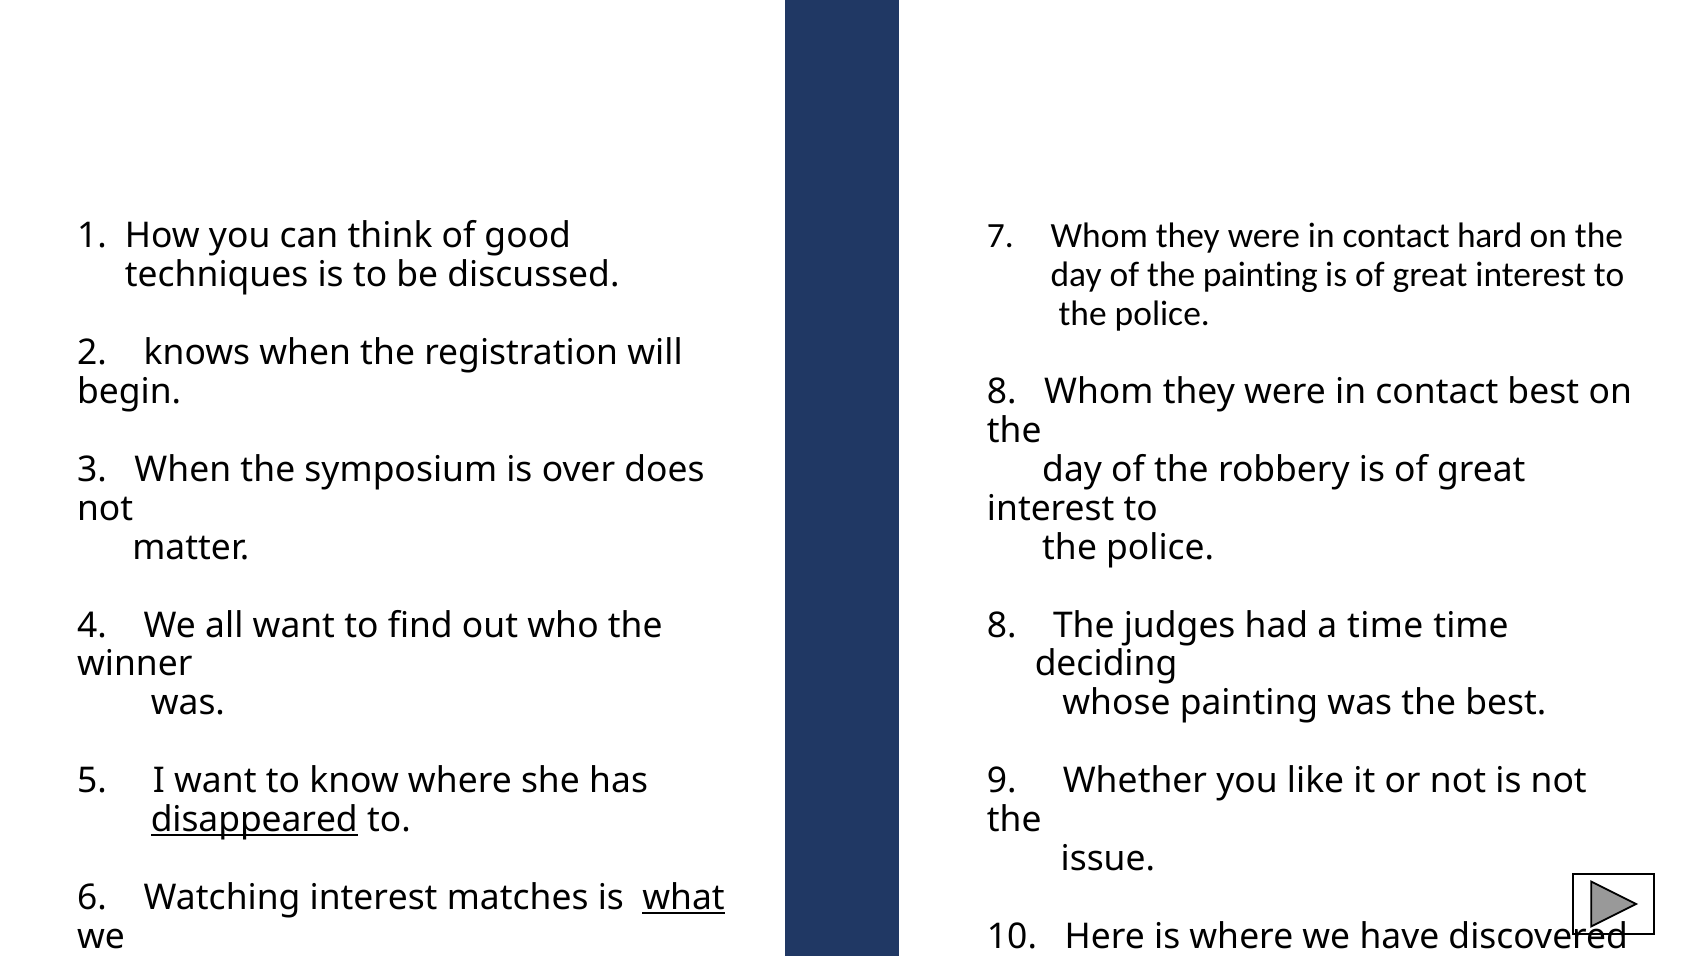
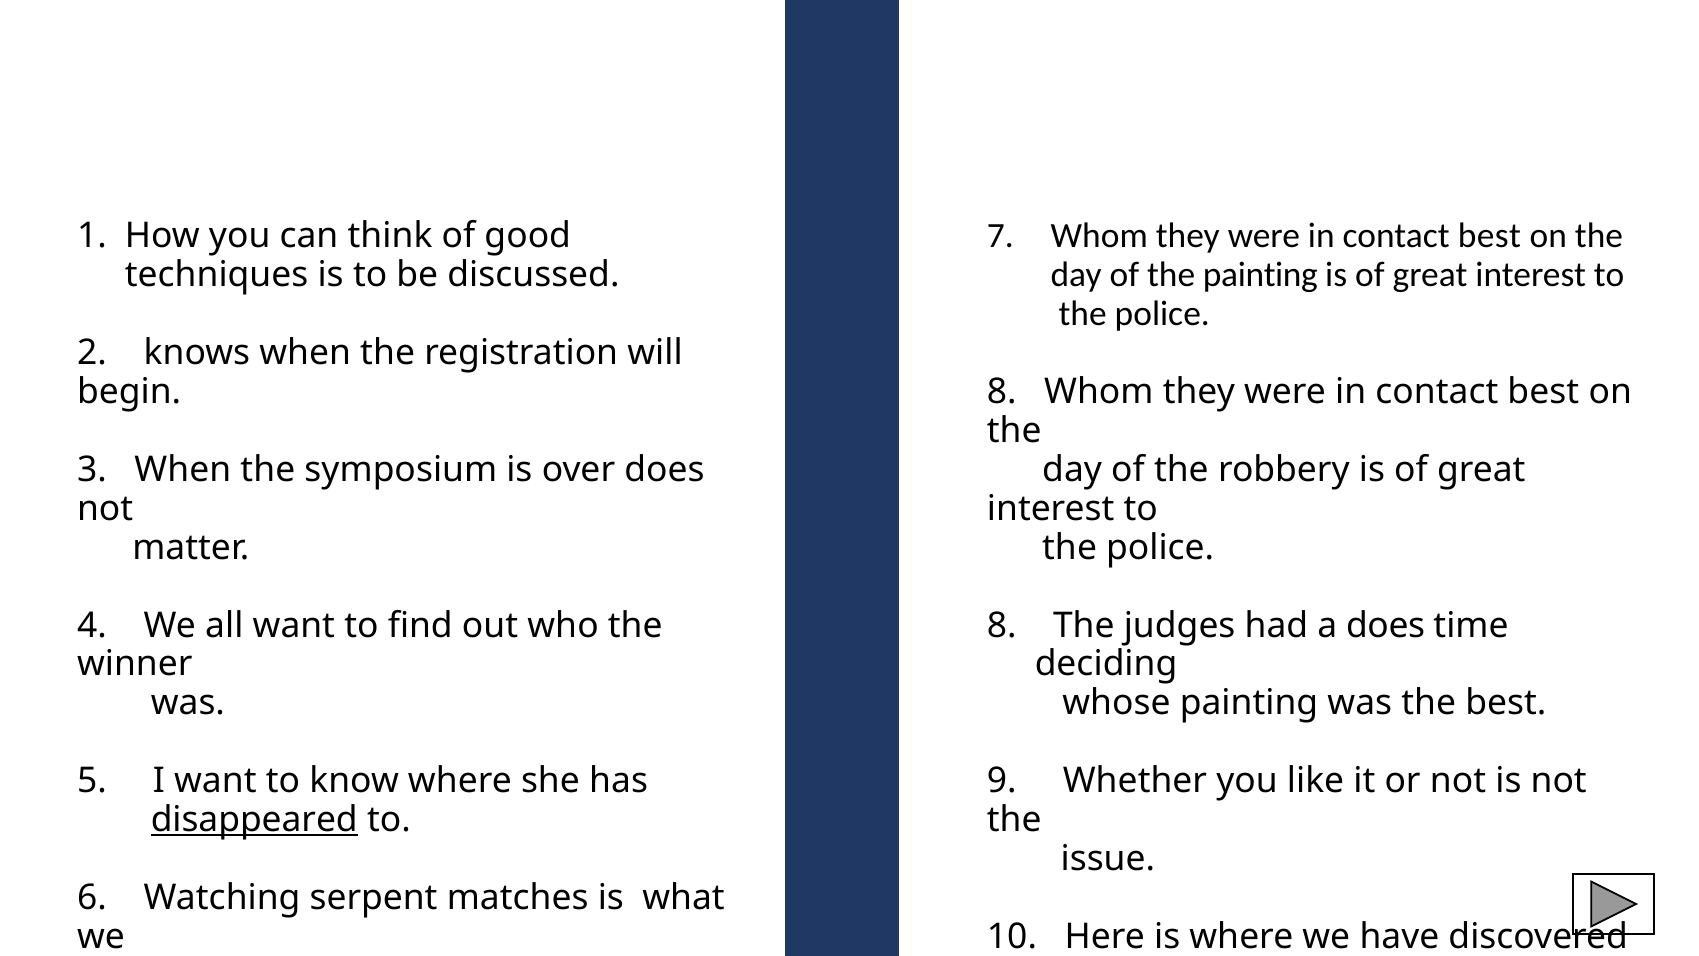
hard: hard -> best (1489, 236)
a time: time -> does (1386, 625)
Watching interest: interest -> serpent (374, 898)
what underline: present -> none (684, 898)
